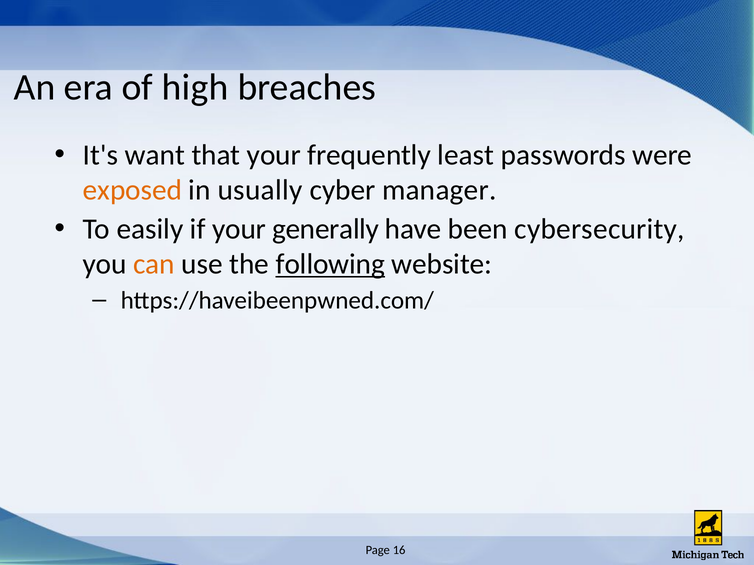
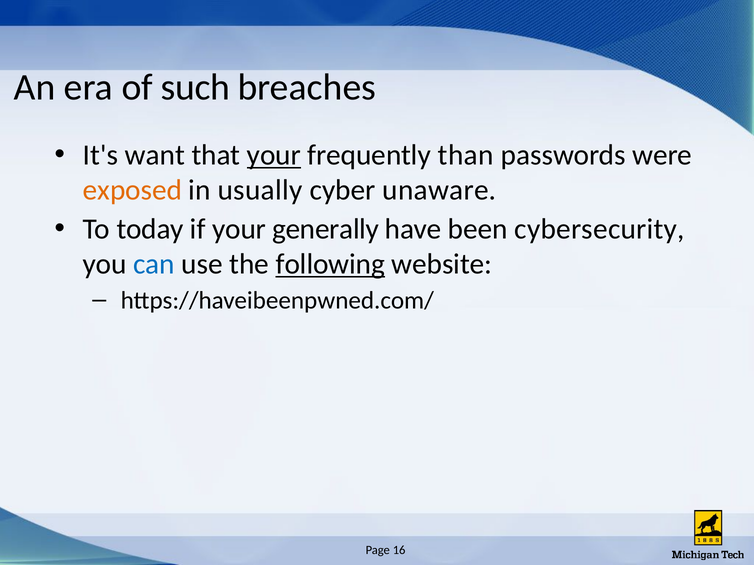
high: high -> such (195, 87)
your underline: none -> present (274, 155)
least: least -> than (466, 155)
manager: manager -> unaware (439, 190)
easily: easily -> today (150, 229)
can colour: orange -> blue (154, 264)
